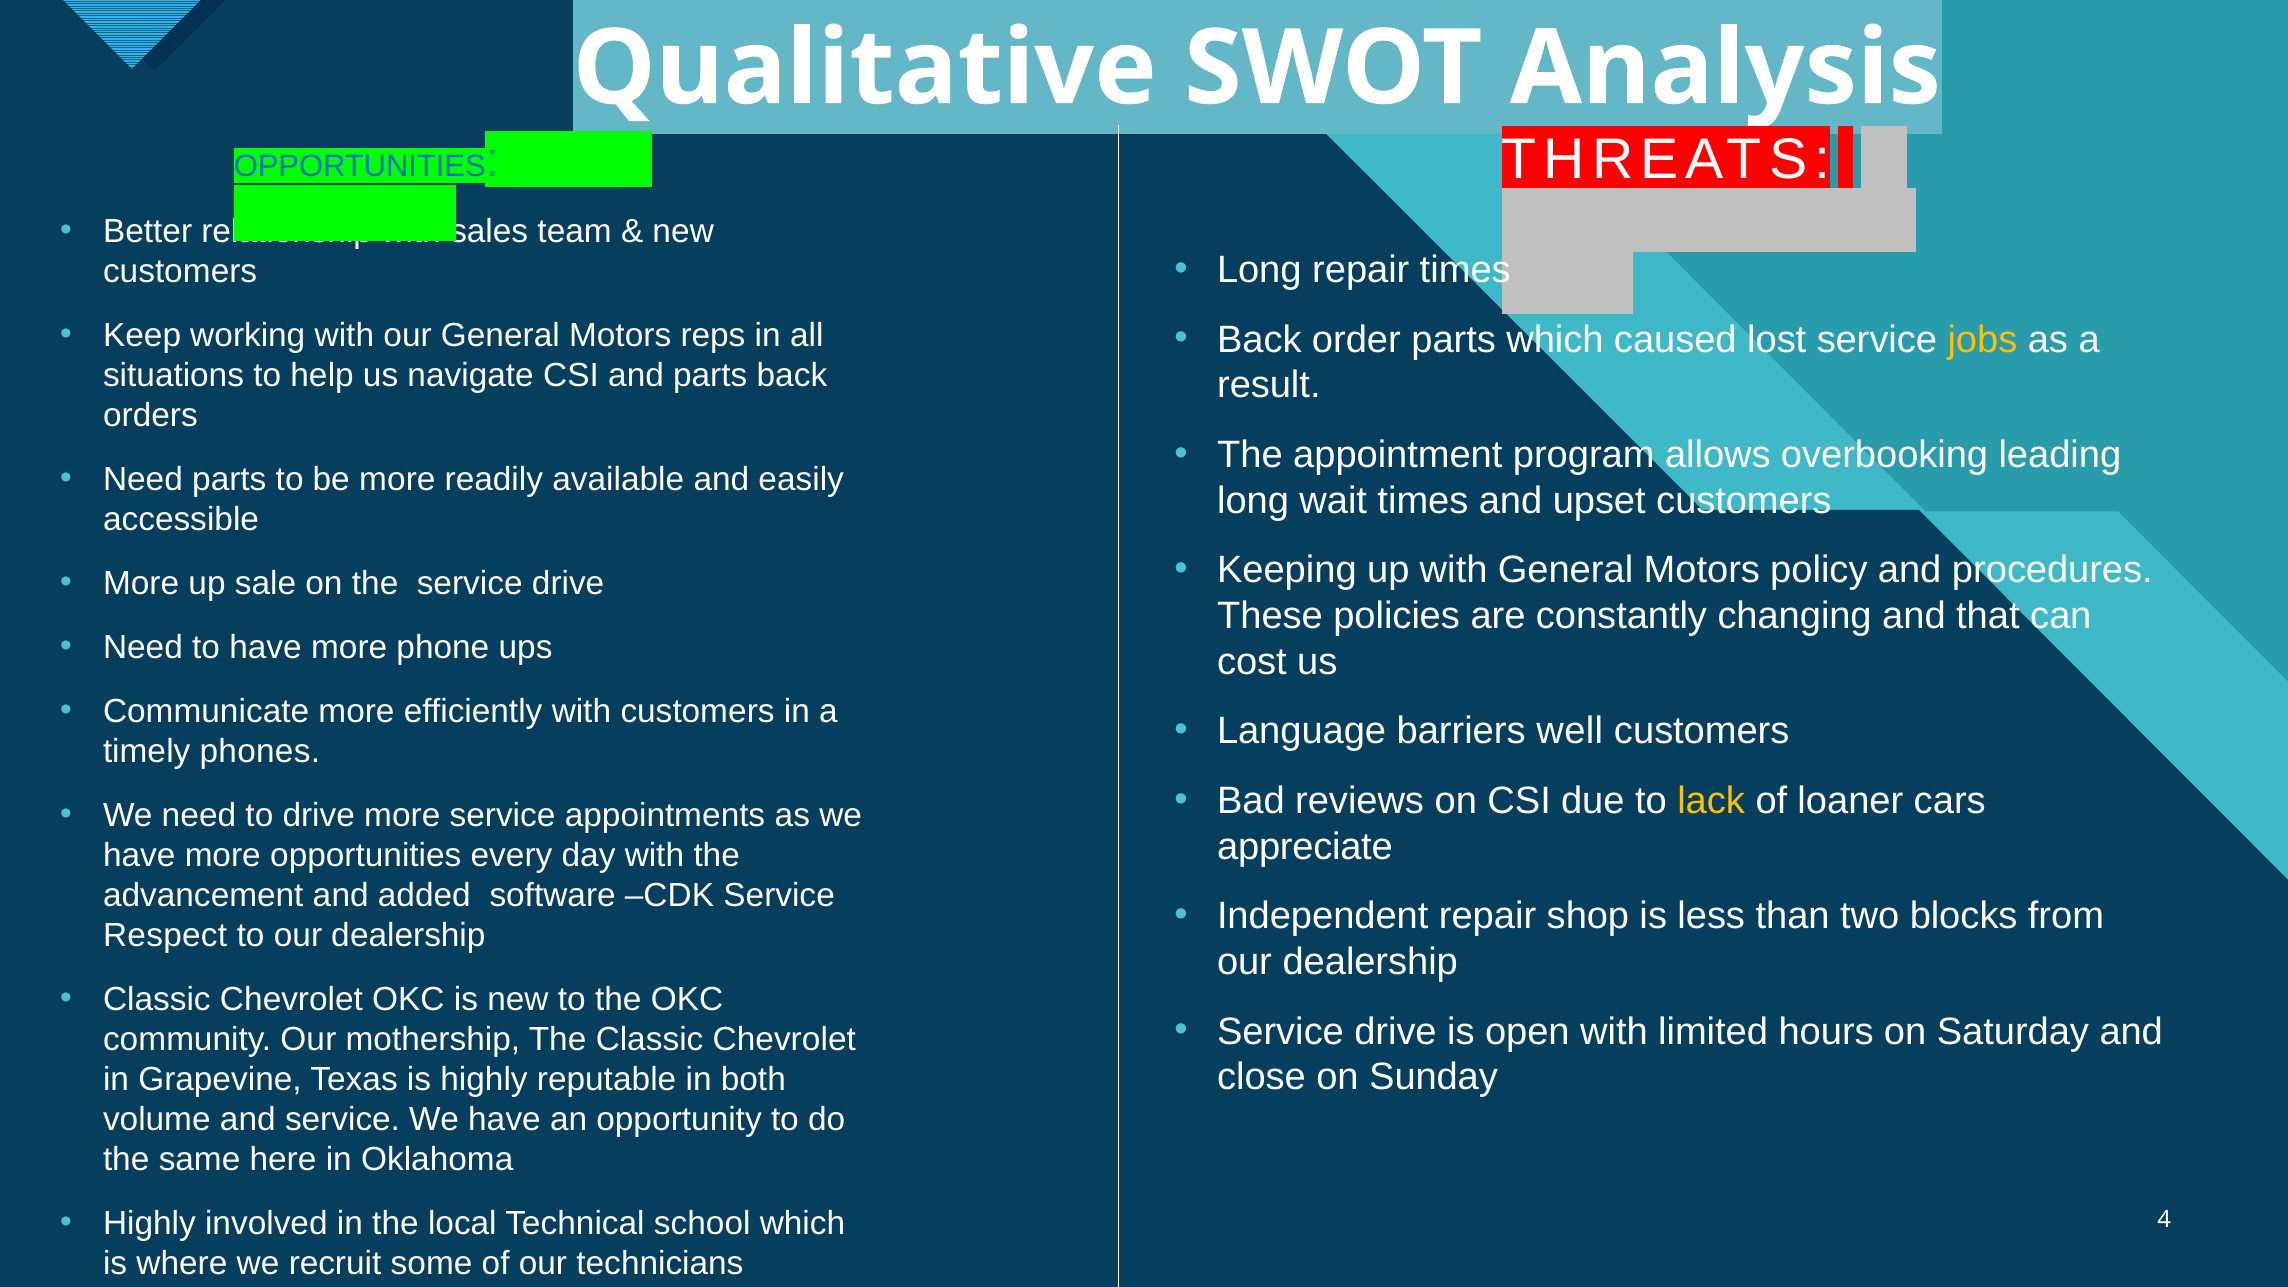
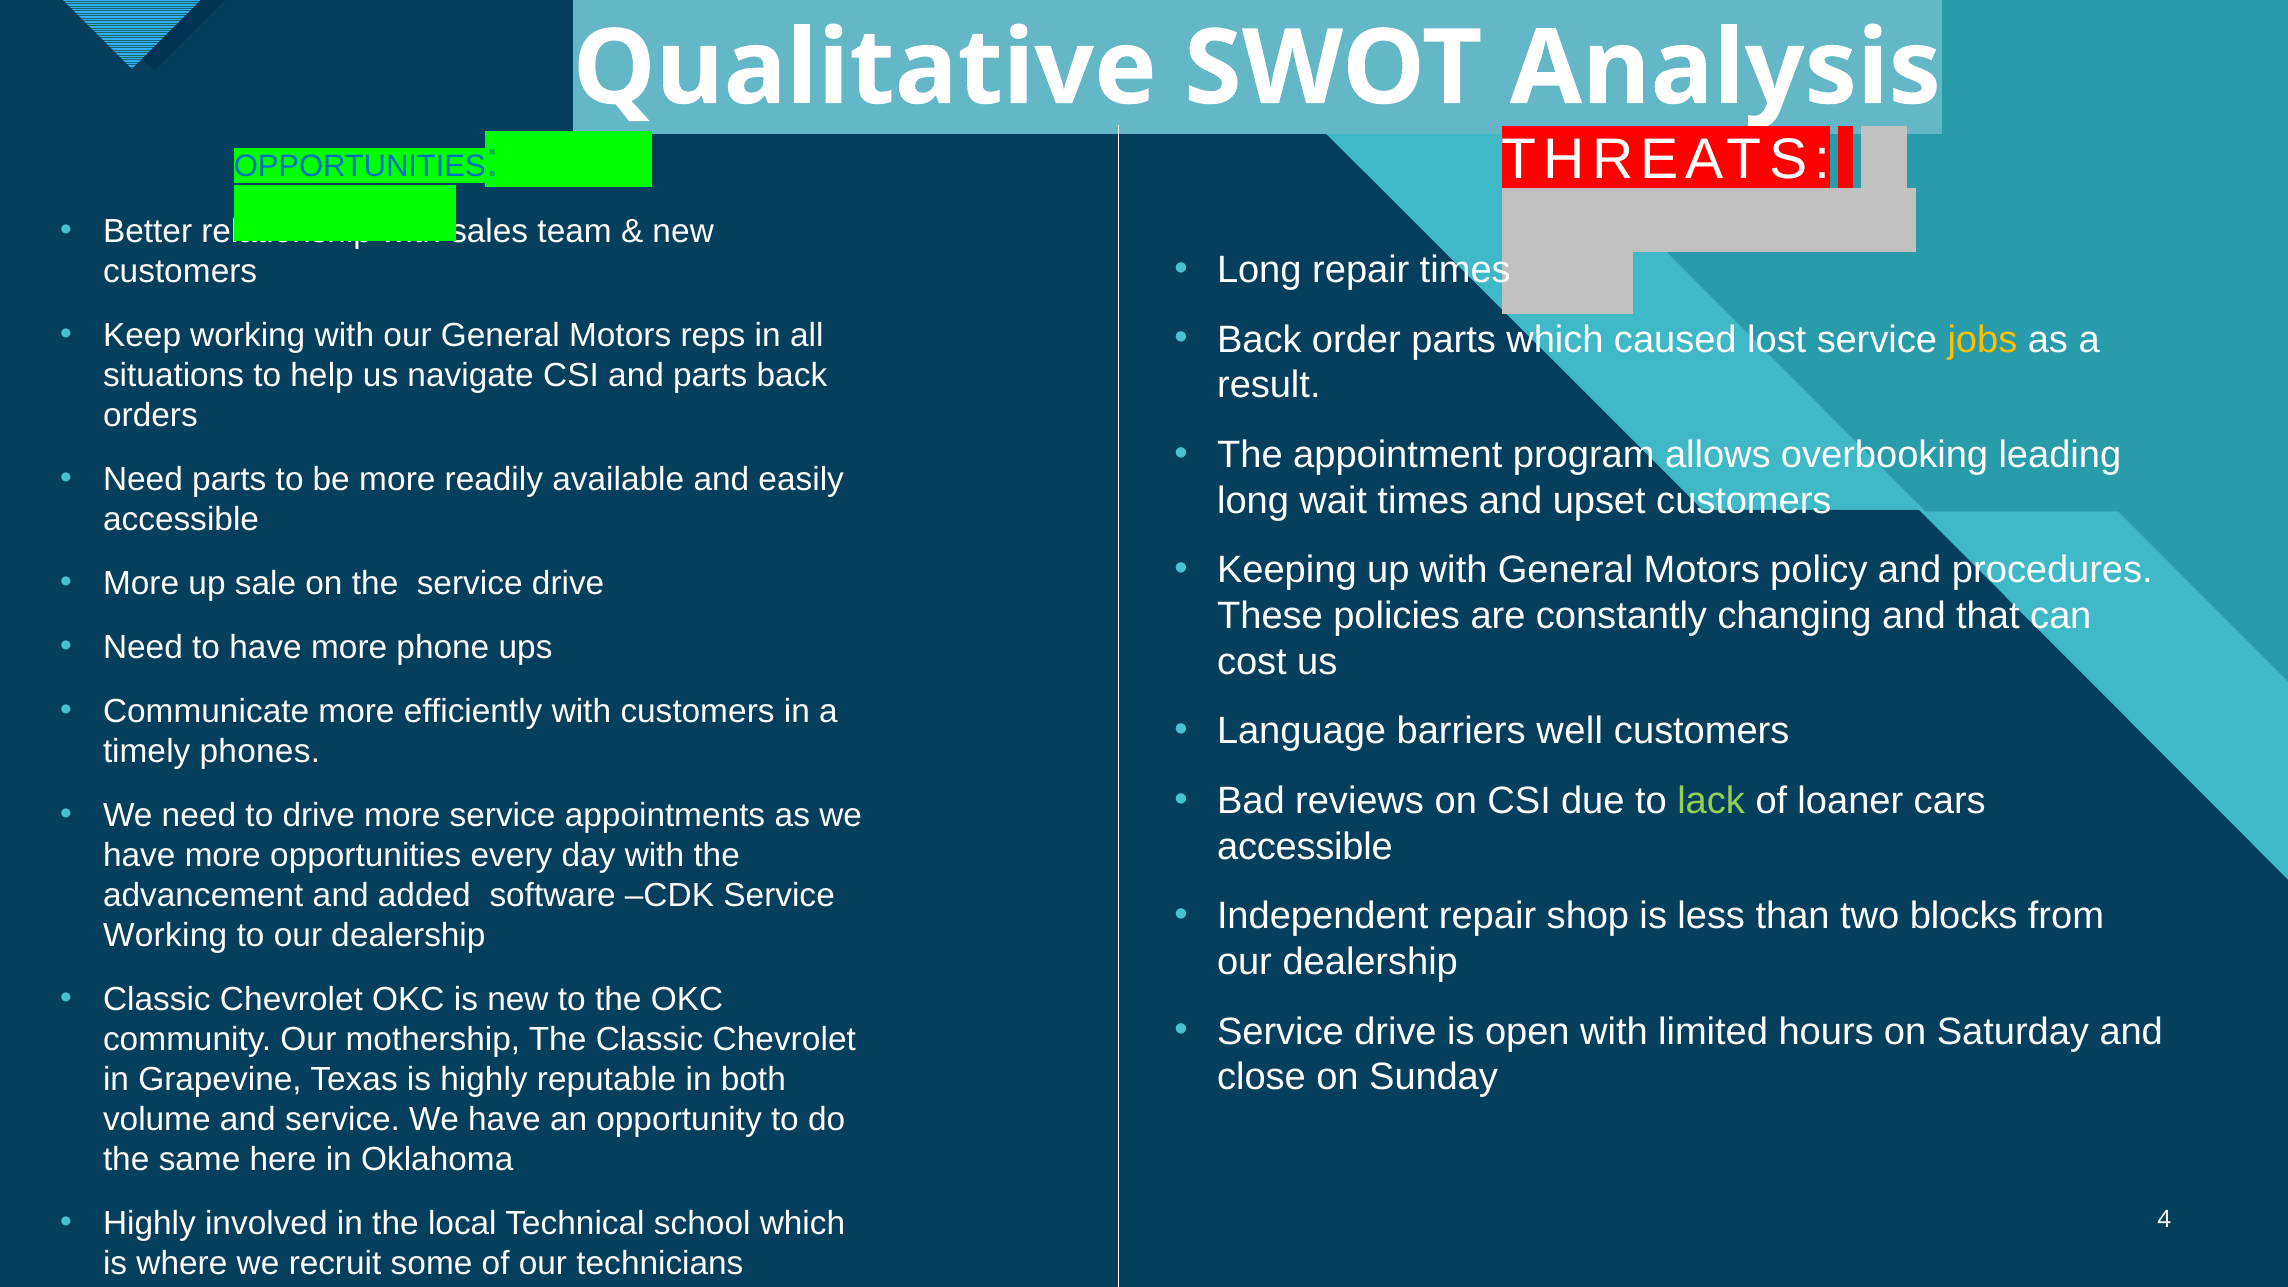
lack colour: yellow -> light green (1711, 801)
appreciate: appreciate -> accessible (1305, 847)
Respect: Respect -> Working (165, 935)
